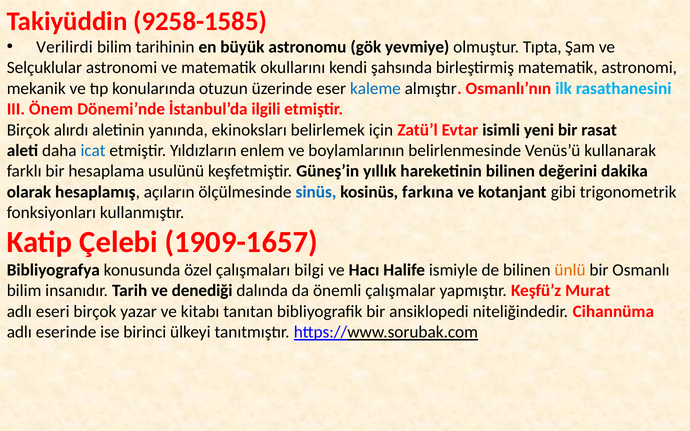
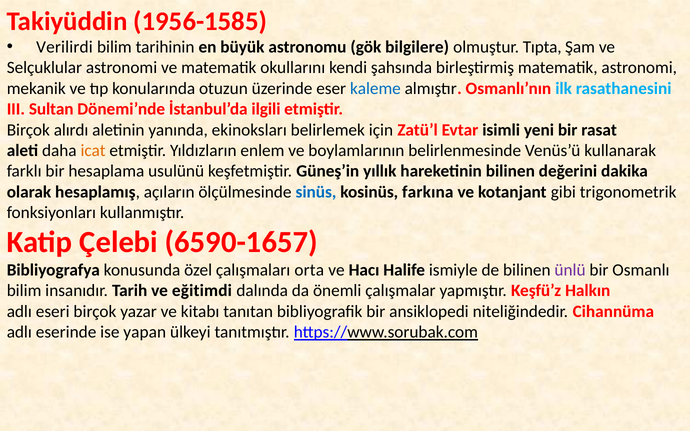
9258-1585: 9258-1585 -> 1956-1585 (200, 21)
yevmiye: yevmiye -> bilgilere (417, 47)
Önem: Önem -> Sultan (51, 109)
icat colour: blue -> orange (93, 151)
1909-1657: 1909-1657 -> 6590-1657 (241, 242)
bilgi: bilgi -> orta (309, 270)
ünlü colour: orange -> purple (570, 270)
denediği: denediği -> eğitimdi (202, 291)
Murat: Murat -> Halkın (588, 291)
birinci: birinci -> yapan (145, 332)
